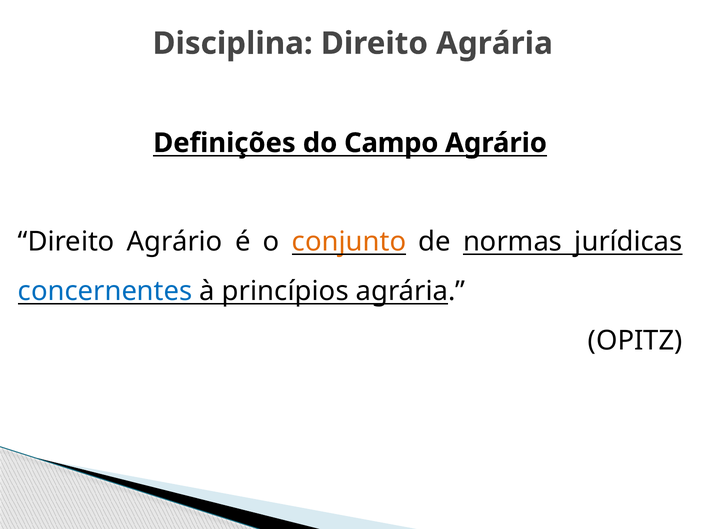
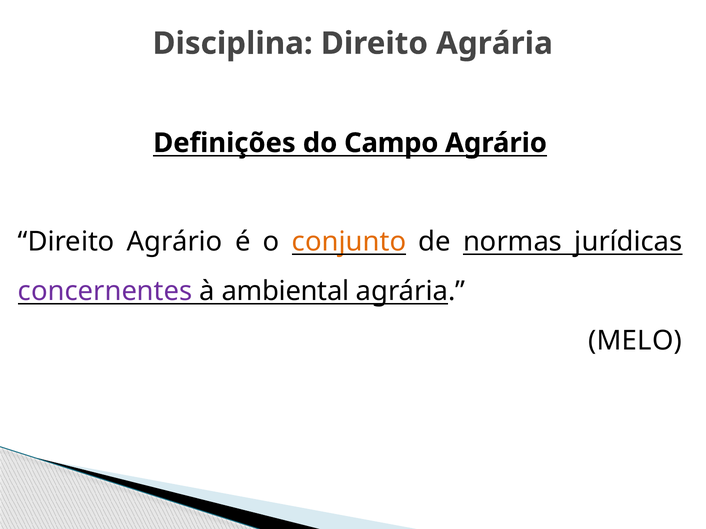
concernentes colour: blue -> purple (105, 291)
princípios: princípios -> ambiental (285, 291)
OPITZ: OPITZ -> MELO (635, 341)
